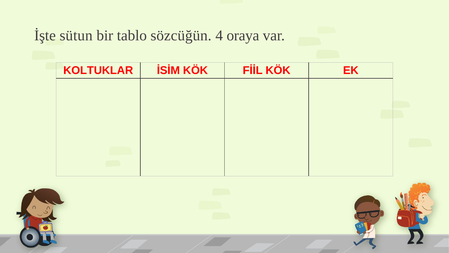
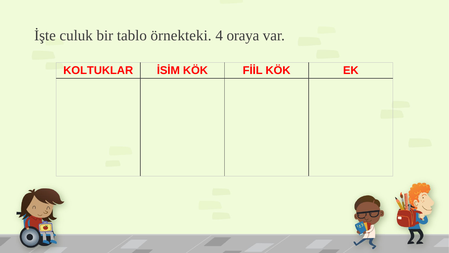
sütun: sütun -> culuk (76, 35)
sözcüğün: sözcüğün -> örnekteki (181, 35)
